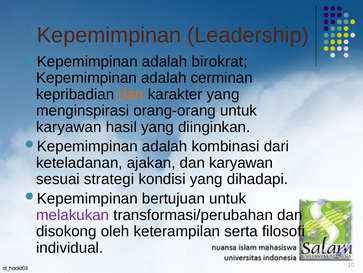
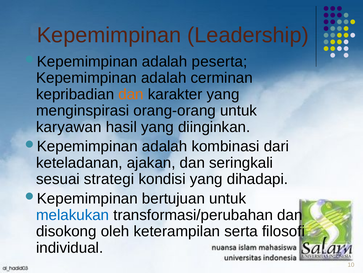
birokrat: birokrat -> peserta (220, 61)
dan karyawan: karyawan -> seringkali (241, 162)
melakukan colour: purple -> blue (73, 214)
